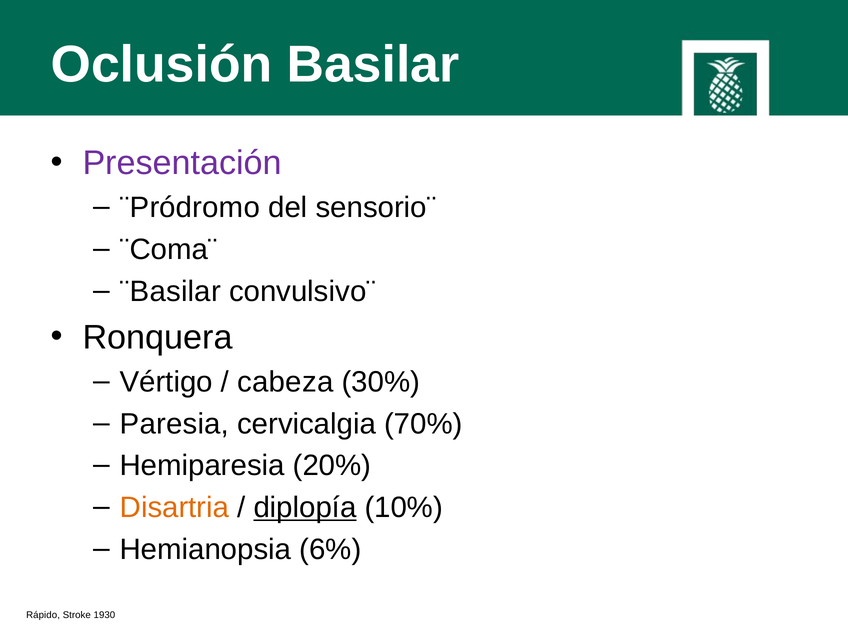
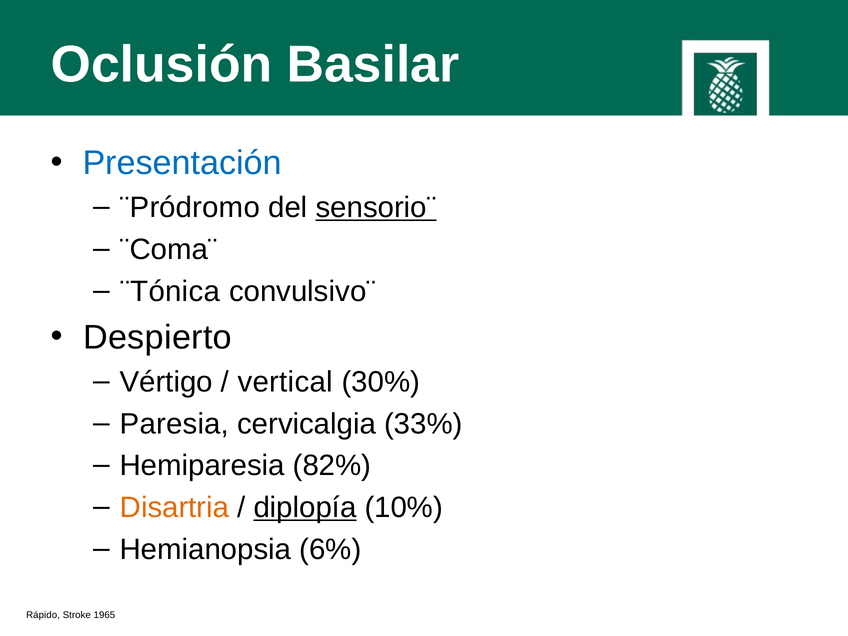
Presentación colour: purple -> blue (182, 163)
sensorio¨ underline: none -> present (376, 208)
¨Basilar: ¨Basilar -> ¨Tónica (170, 291)
Ronquera: Ronquera -> Despierto (157, 337)
cabeza: cabeza -> vertical (285, 382)
70%: 70% -> 33% (423, 424)
20%: 20% -> 82% (332, 466)
1930: 1930 -> 1965 (104, 615)
